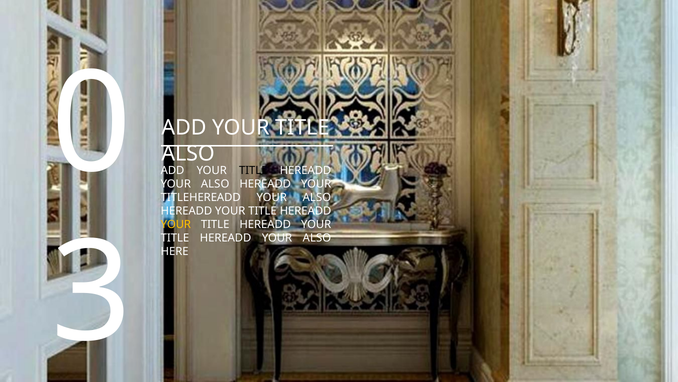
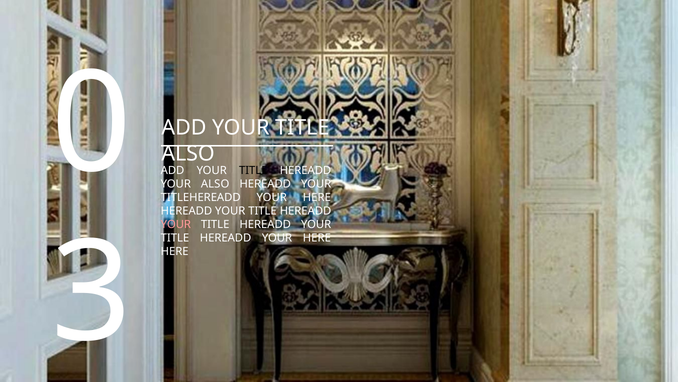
TITLEHEREADD YOUR ALSO: ALSO -> HERE (317, 197)
YOUR colour: yellow -> pink (176, 224)
ALSO: ALSO -> HERE (317, 238)
